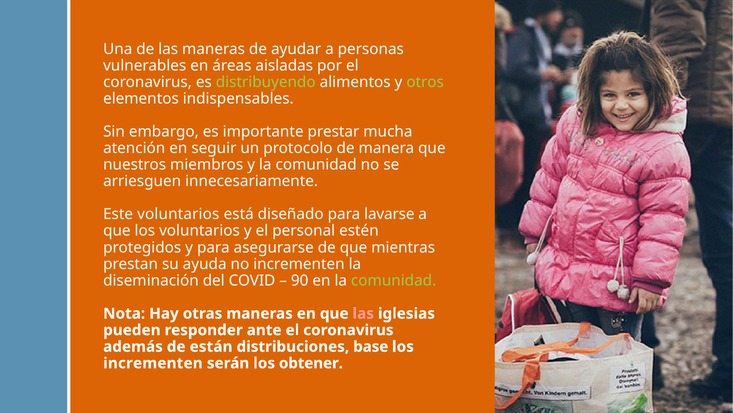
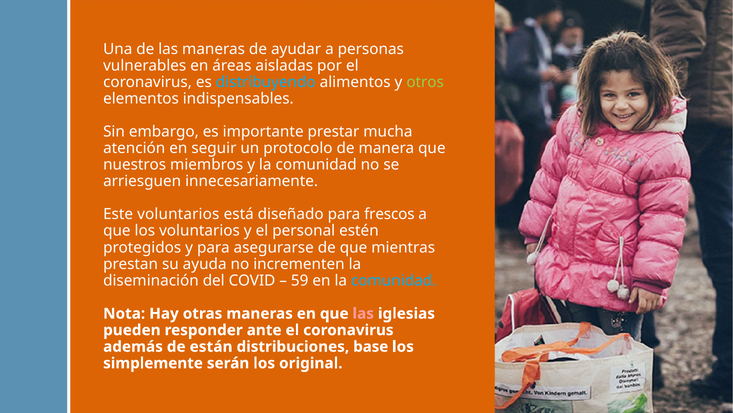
distribuyendo colour: light green -> light blue (266, 82)
lavarse: lavarse -> frescos (389, 214)
90: 90 -> 59 (300, 280)
comunidad colour: light green -> light blue (394, 280)
incrementen: incrementen -> simplemente (153, 363)
obtener: obtener -> original (311, 363)
